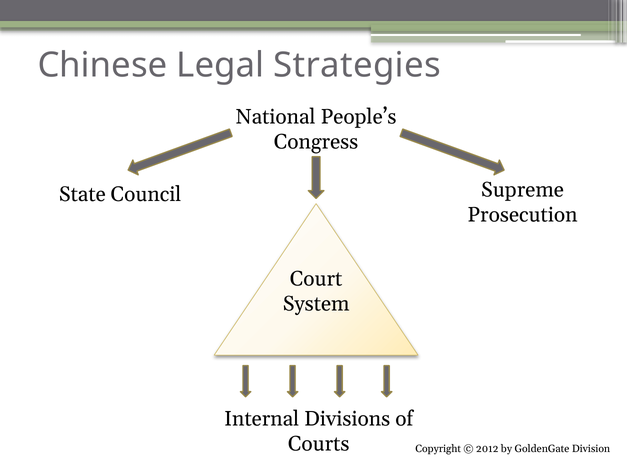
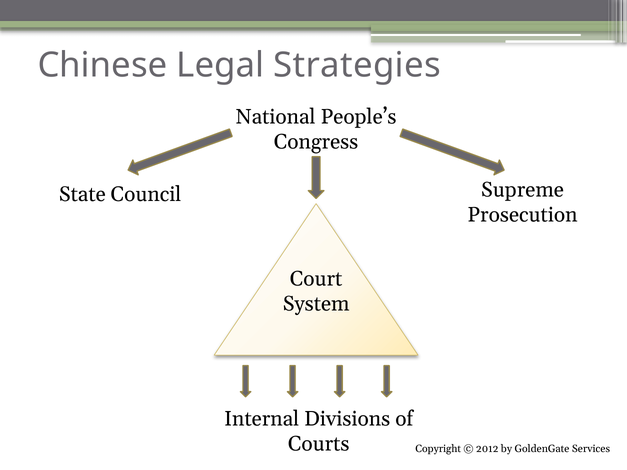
Division: Division -> Services (591, 449)
